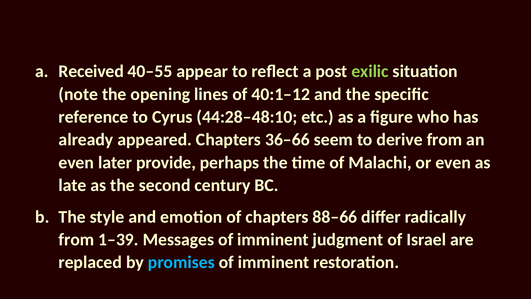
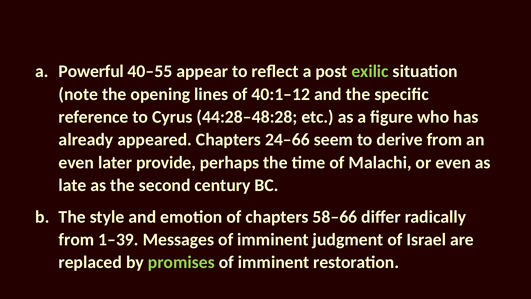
Received: Received -> Powerful (91, 71)
44:28–48:10: 44:28–48:10 -> 44:28–48:28 (247, 117)
36–66: 36–66 -> 24–66 (287, 140)
88–66: 88–66 -> 58–66 (335, 217)
promises colour: light blue -> light green (181, 262)
